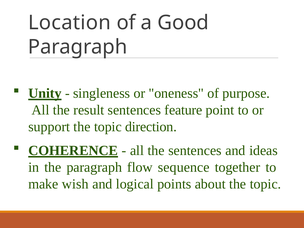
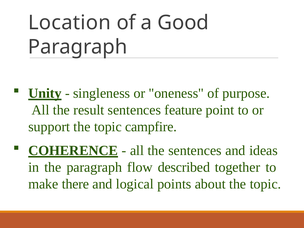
direction: direction -> campfire (151, 127)
sequence: sequence -> described (184, 167)
wish: wish -> there (75, 184)
